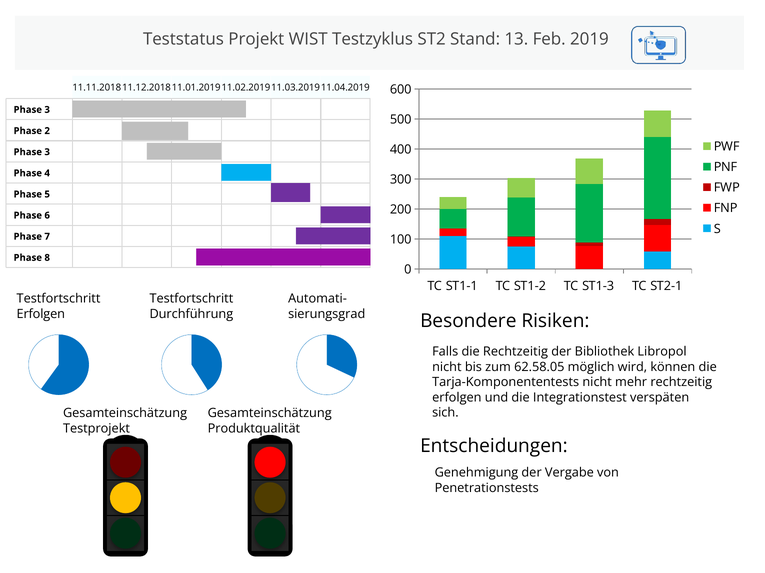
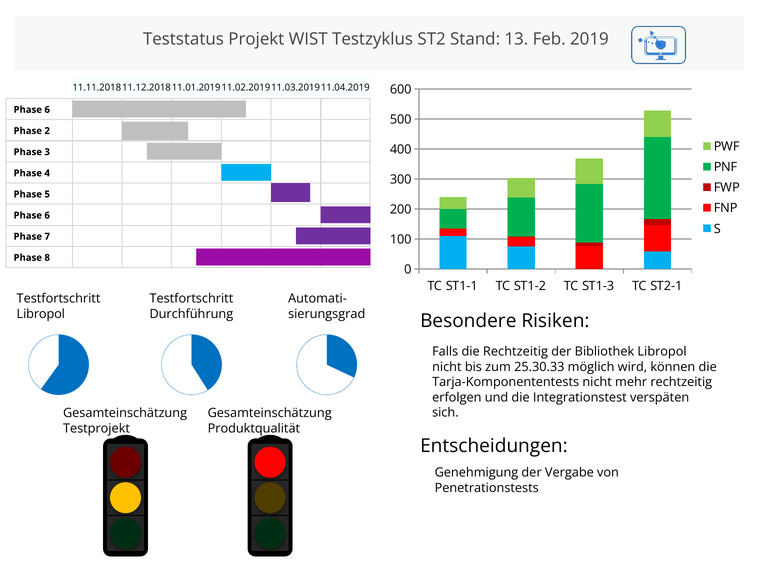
3: 3 -> 6 (47, 110)
Erfolgen: Erfolgen -> Libropol (41, 314)
62.58.05: 62.58.05 -> 25.30.33 (539, 367)
